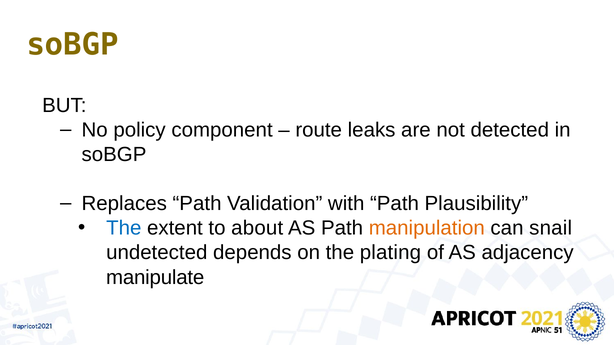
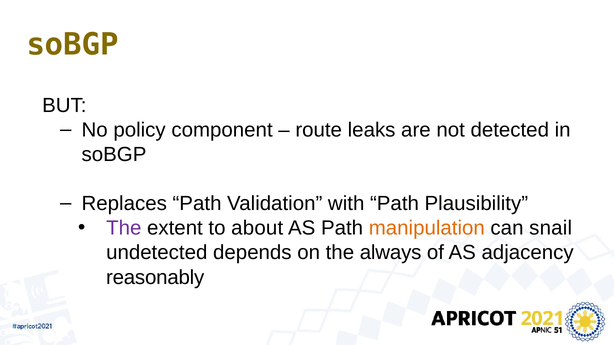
The colour: blue -> purple (124, 228)
plating: plating -> always (391, 253)
manipulate: manipulate -> reasonably (155, 278)
